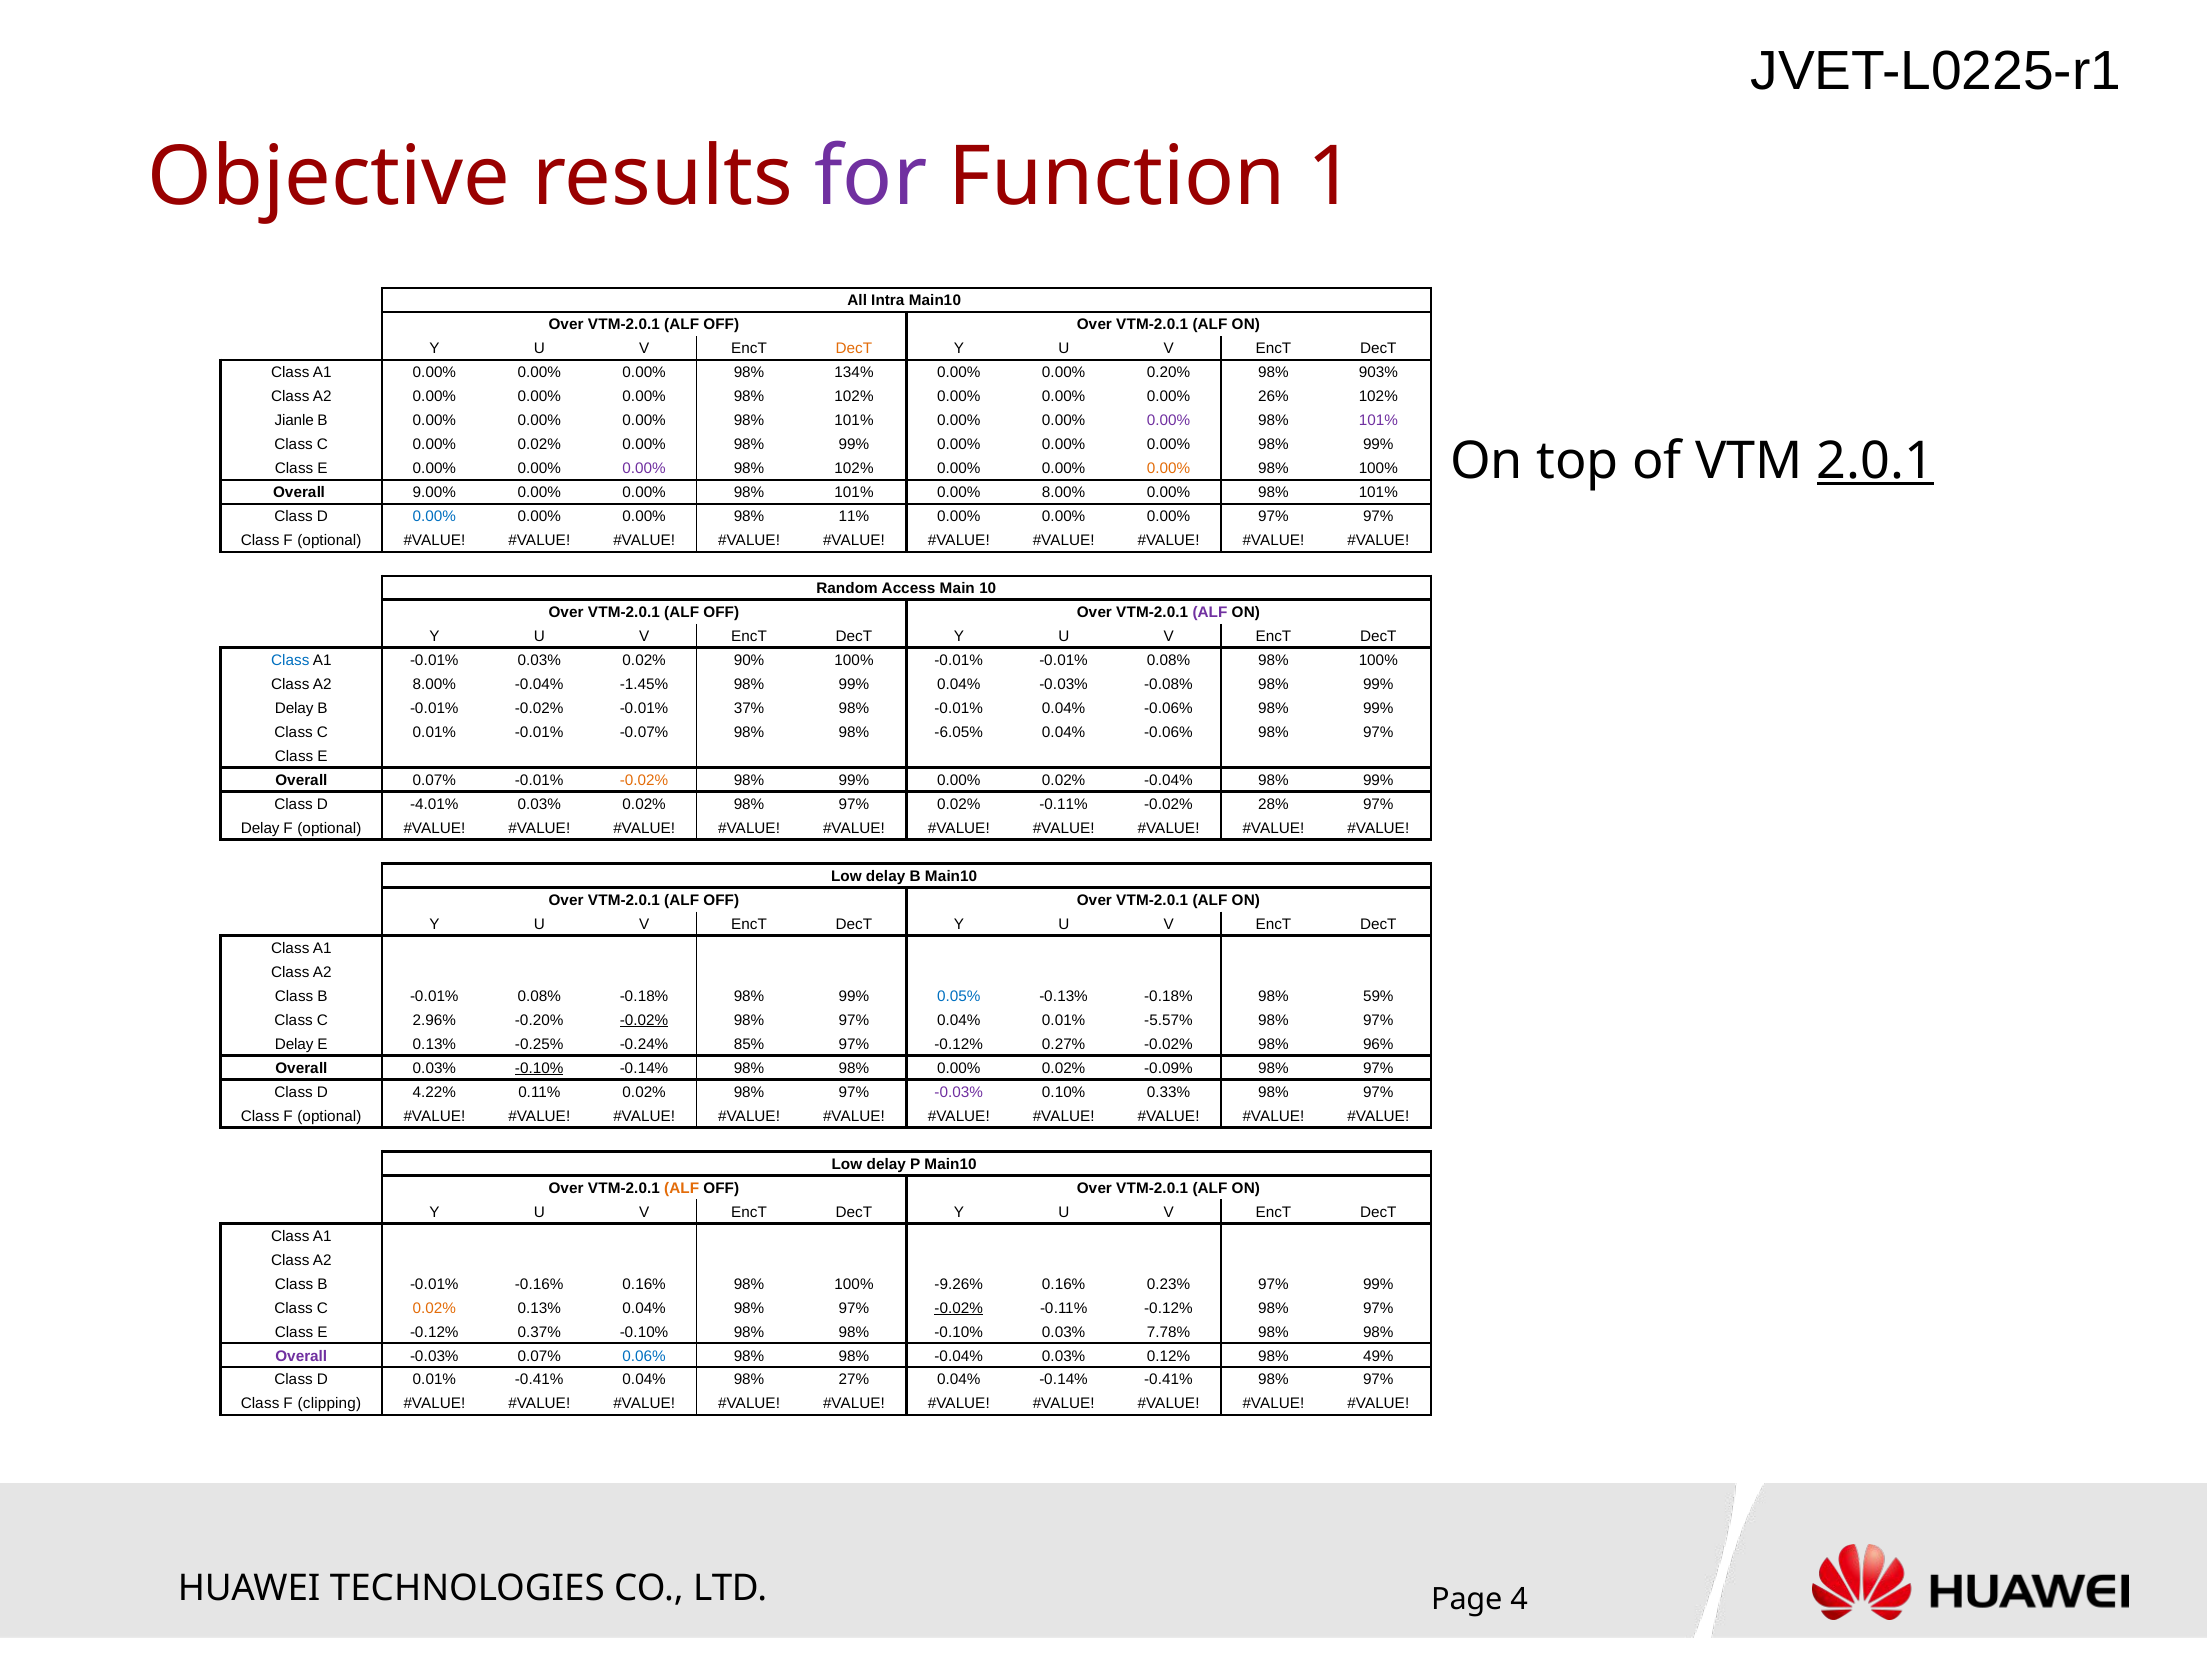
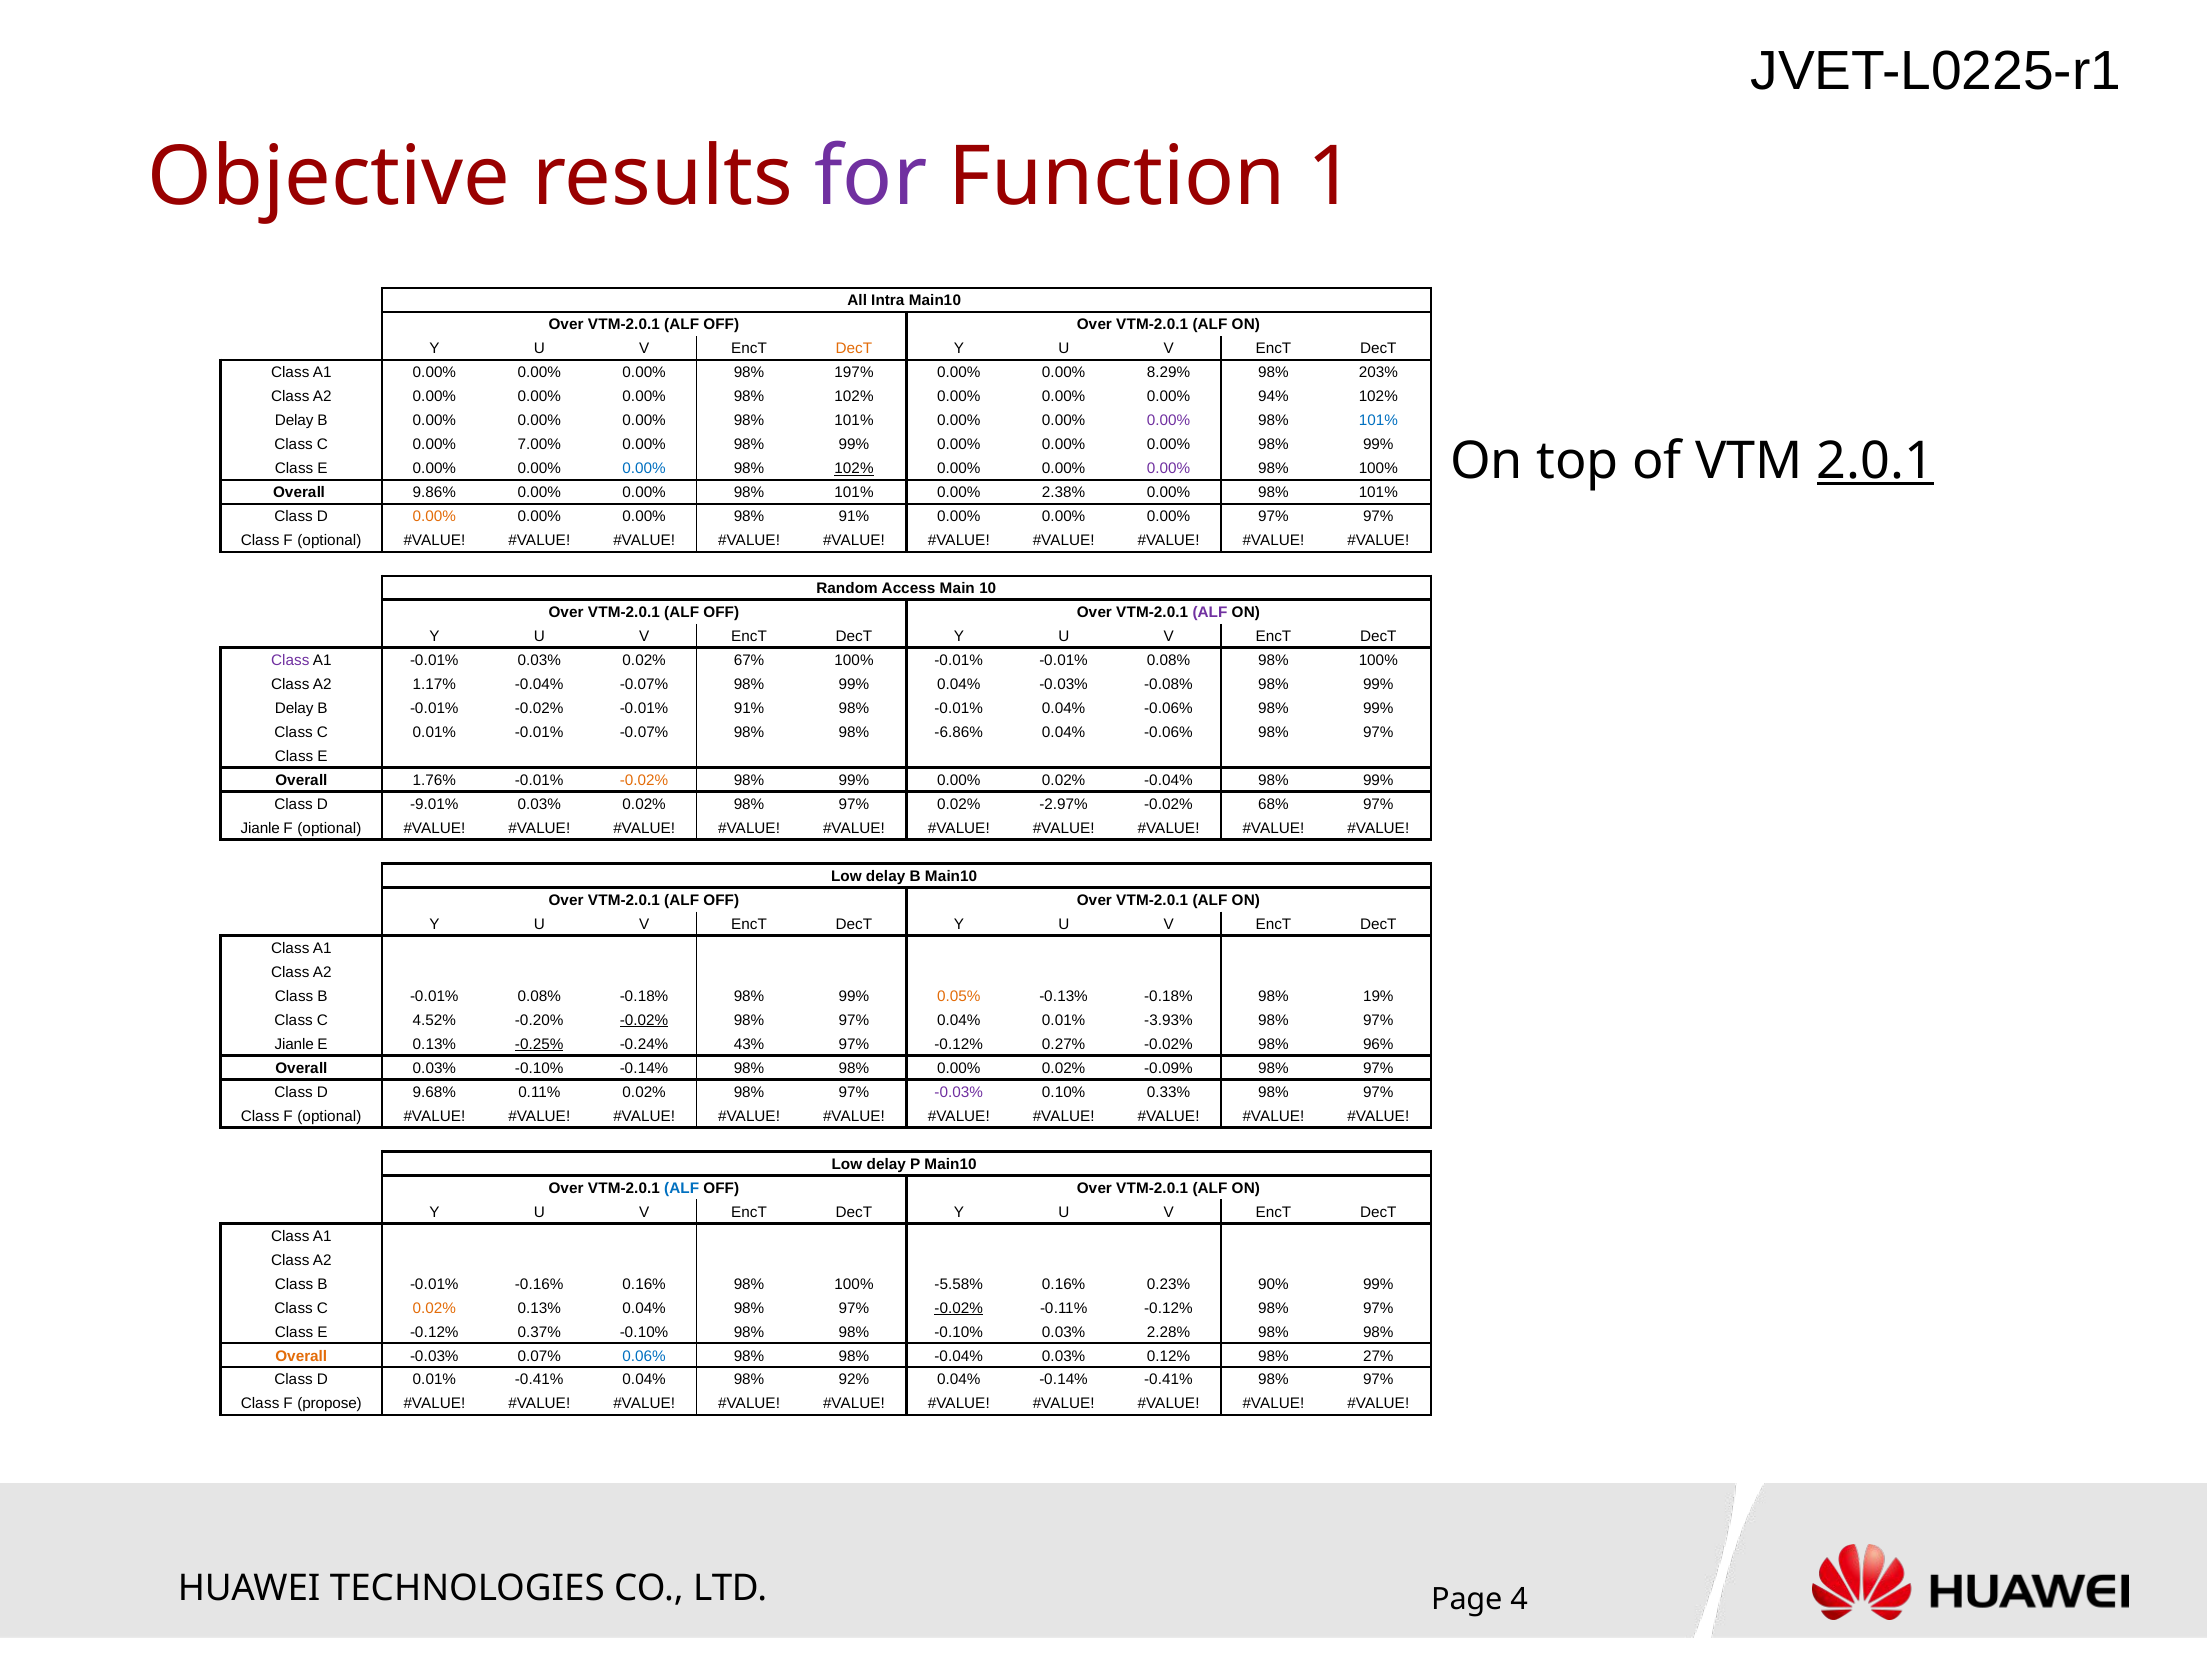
134%: 134% -> 197% (854, 373)
0.20%: 0.20% -> 8.29% (1169, 373)
903%: 903% -> 203% (1378, 373)
26%: 26% -> 94% (1273, 397)
Jianle: Jianle -> Delay (294, 421)
101% colour: purple -> blue (1378, 421)
C 0.00% 0.02%: 0.02% -> 7.00% (539, 445)
0.00% colour: purple -> blue (644, 469)
102% underline: none -> present (854, 469)
0.00% colour: orange -> purple (1169, 469)
9.00%: 9.00% -> 9.86% (434, 493)
0.00% 8.00%: 8.00% -> 2.38% (1064, 493)
0.00% colour: blue -> orange (434, 517)
98% 11%: 11% -> 91% (854, 517)
Class colour: blue -> purple (290, 661)
90%: 90% -> 67% (749, 661)
A2 8.00%: 8.00% -> 1.17% (434, 685)
-0.04% -1.45%: -1.45% -> -0.07% (644, 685)
-0.01% 37%: 37% -> 91% (749, 709)
-6.05%: -6.05% -> -6.86% (959, 733)
Overall 0.07%: 0.07% -> 1.76% (434, 781)
-4.01%: -4.01% -> -9.01% (434, 805)
0.02% -0.11%: -0.11% -> -2.97% (1064, 805)
28%: 28% -> 68% (1273, 805)
Delay: Delay -> Jianle (260, 829)
0.05% colour: blue -> orange (959, 996)
59%: 59% -> 19% (1378, 996)
2.96%: 2.96% -> 4.52% (434, 1020)
-5.57%: -5.57% -> -3.93% (1168, 1020)
Delay: Delay -> Jianle (294, 1044)
-0.25% underline: none -> present (539, 1044)
85%: 85% -> 43% (749, 1044)
-0.10% underline: present -> none (539, 1068)
4.22%: 4.22% -> 9.68% (434, 1092)
ALF colour: orange -> blue (682, 1188)
-9.26%: -9.26% -> -5.58% (959, 1284)
0.23% 97%: 97% -> 90% (1273, 1284)
7.78%: 7.78% -> 2.28% (1169, 1332)
Overall colour: purple -> orange (301, 1356)
49%: 49% -> 27% (1378, 1356)
27%: 27% -> 92% (854, 1380)
clipping: clipping -> propose (330, 1404)
